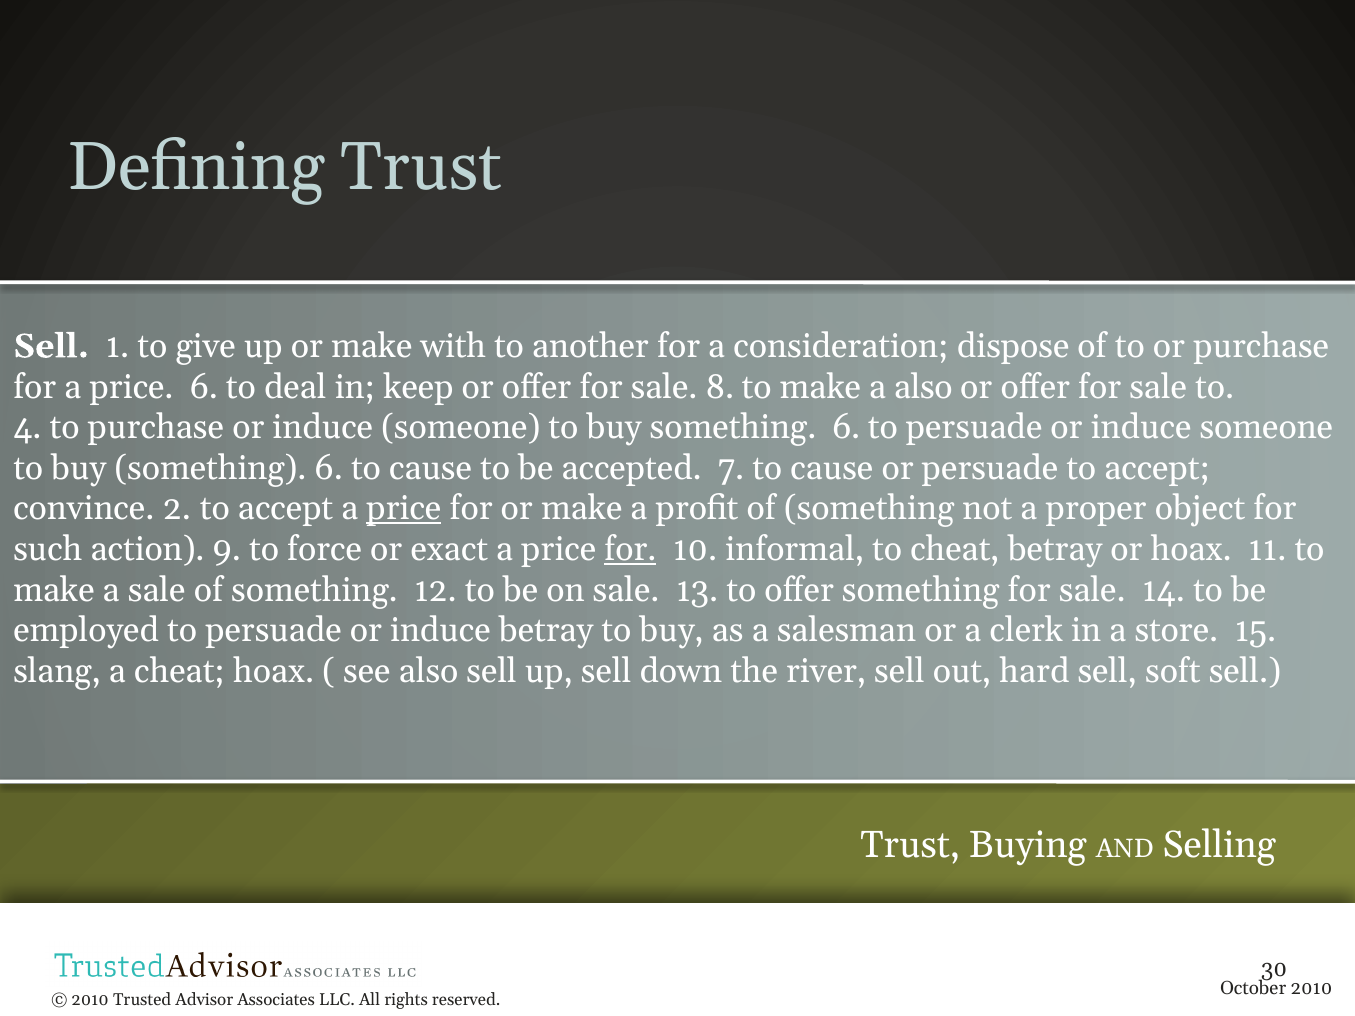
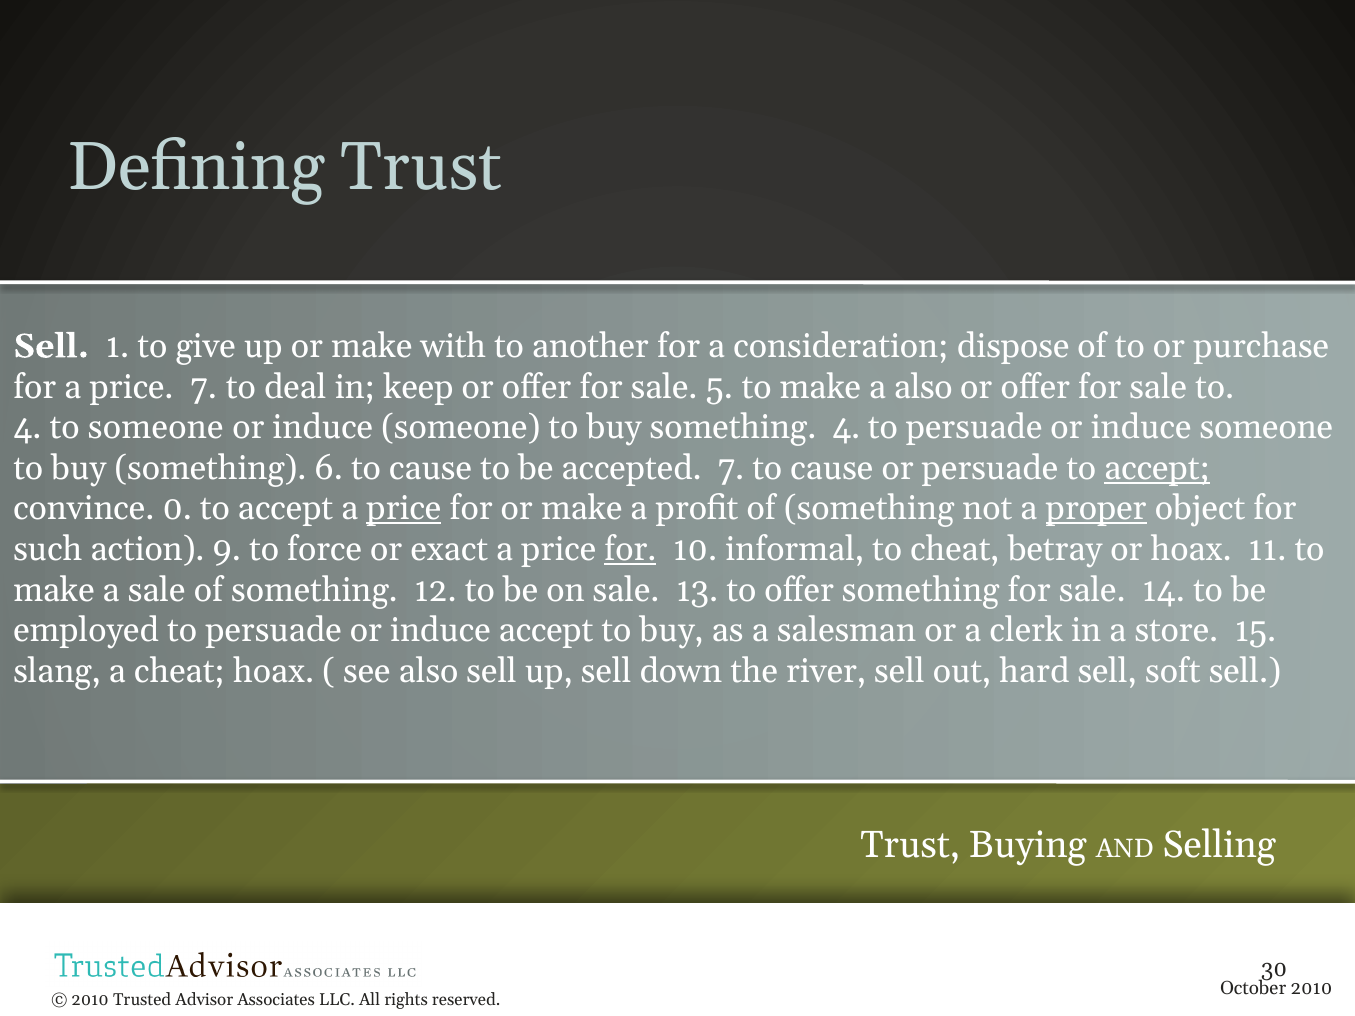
price 6: 6 -> 7 (204, 387)
8: 8 -> 5 (719, 387)
to purchase: purchase -> someone (156, 428)
6: 6 -> 4 (846, 428)
accept underline: none -> present (1157, 468)
2: 2 -> 0 (177, 509)
proper underline: none -> present (1096, 509)
induce betray: betray -> accept (546, 631)
